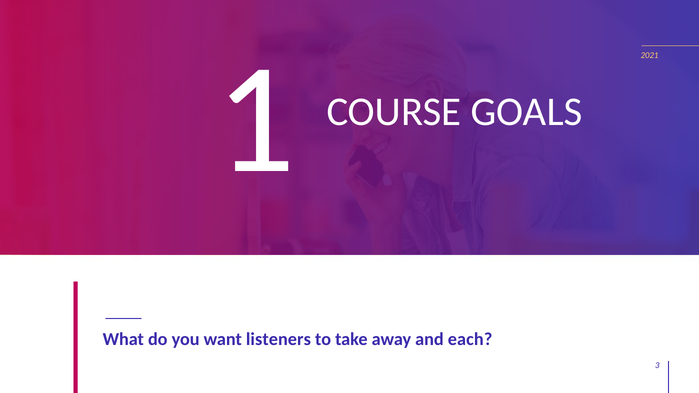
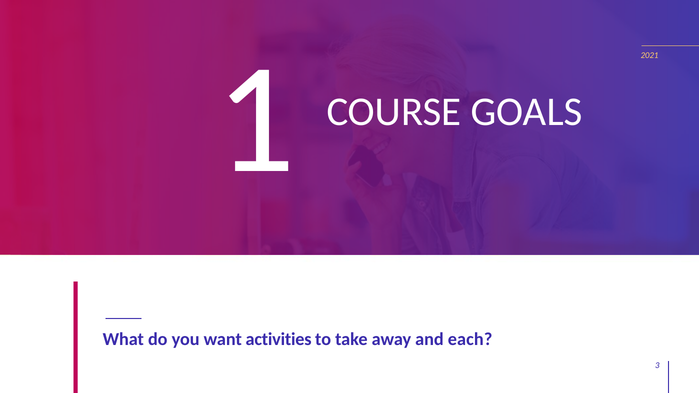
listeners: listeners -> activities (279, 339)
